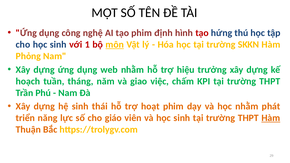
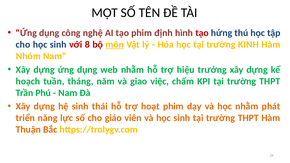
1: 1 -> 8 (87, 45)
SKKN: SKKN -> KINH (248, 45)
Phỏng: Phỏng -> Nhóm (28, 56)
Hàm underline: present -> none (271, 118)
